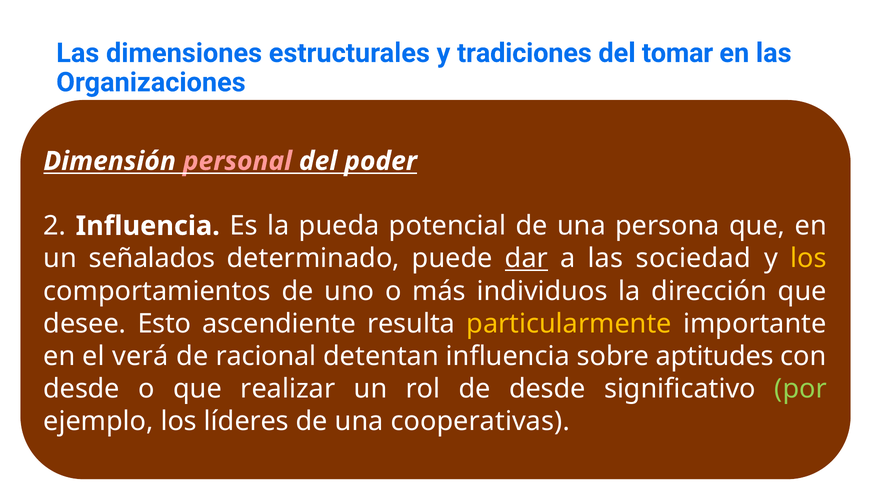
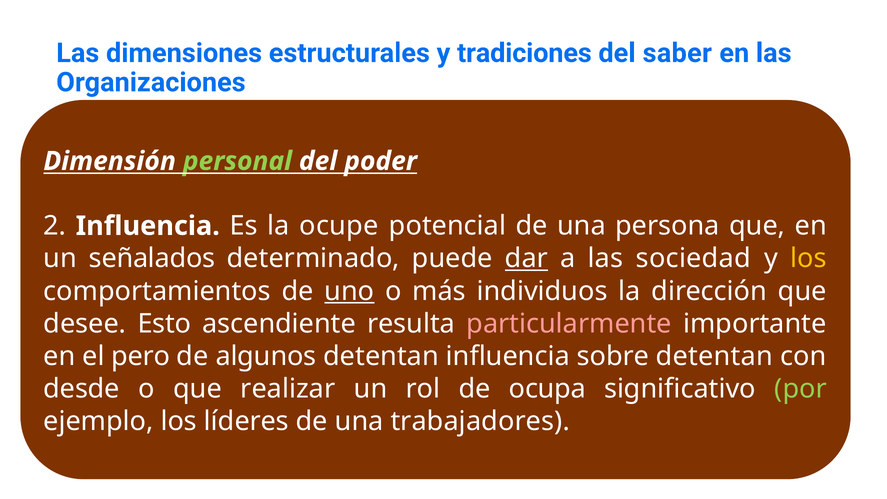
tomar: tomar -> saber (677, 53)
personal colour: pink -> light green (237, 161)
pueda: pueda -> ocupe (339, 226)
uno underline: none -> present (349, 291)
particularmente colour: yellow -> pink (569, 324)
verá: verá -> pero (141, 356)
racional: racional -> algunos (266, 356)
sobre aptitudes: aptitudes -> detentan (714, 356)
de desde: desde -> ocupa (547, 389)
cooperativas: cooperativas -> trabajadores (480, 421)
